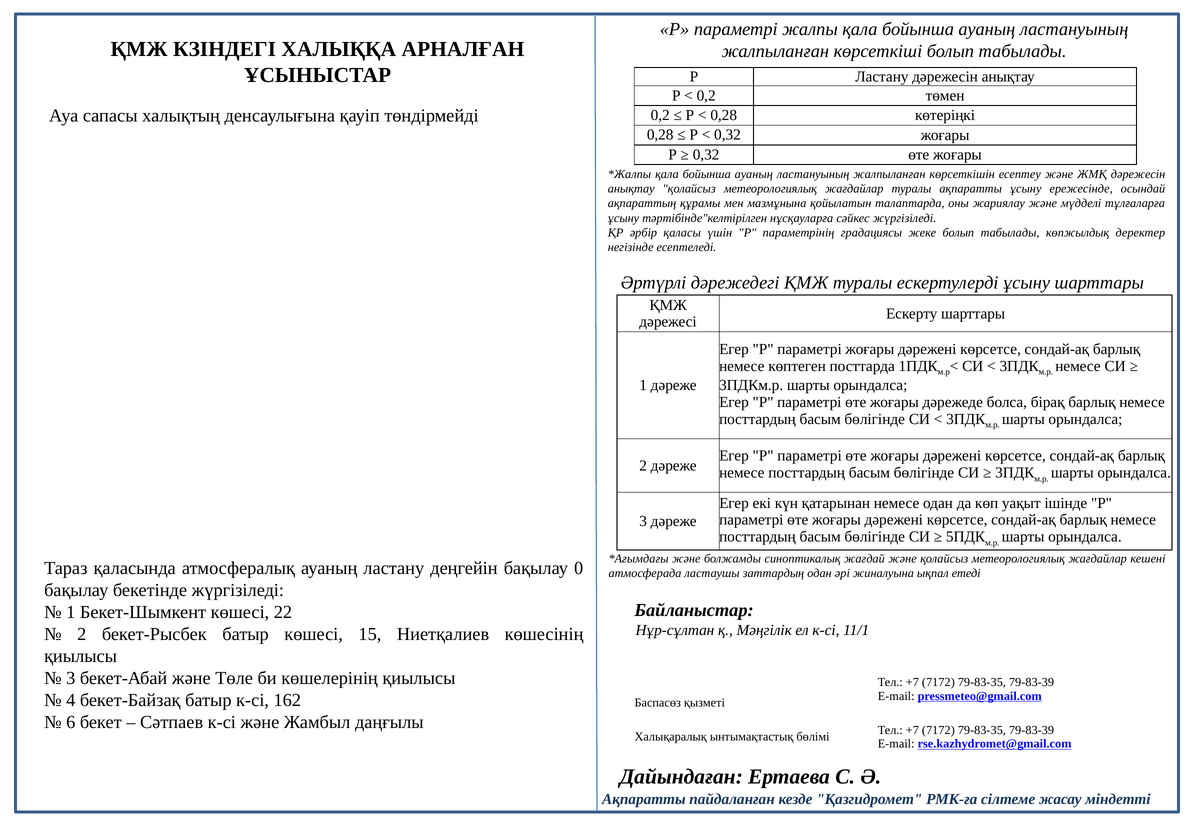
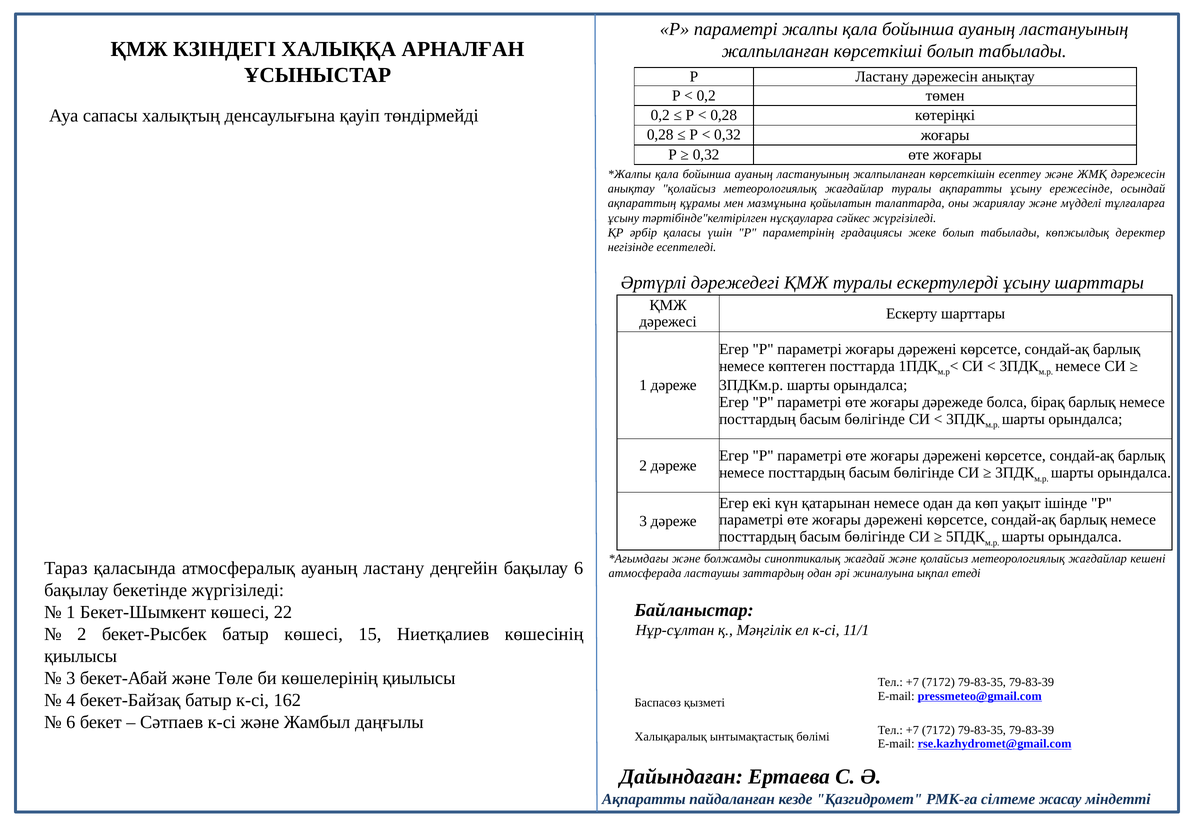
бақылау 0: 0 -> 6 (579, 568)
